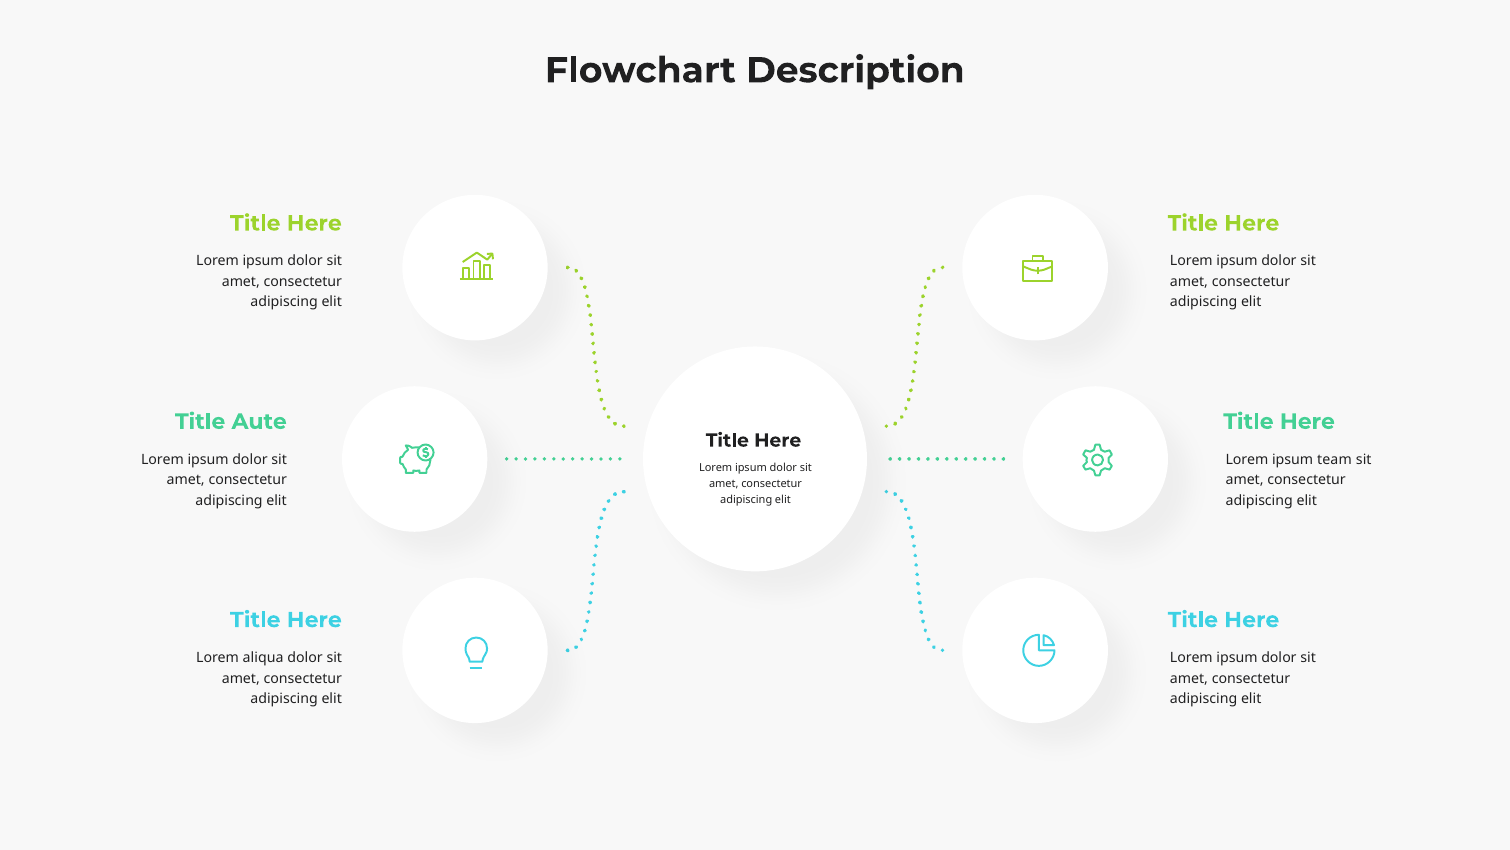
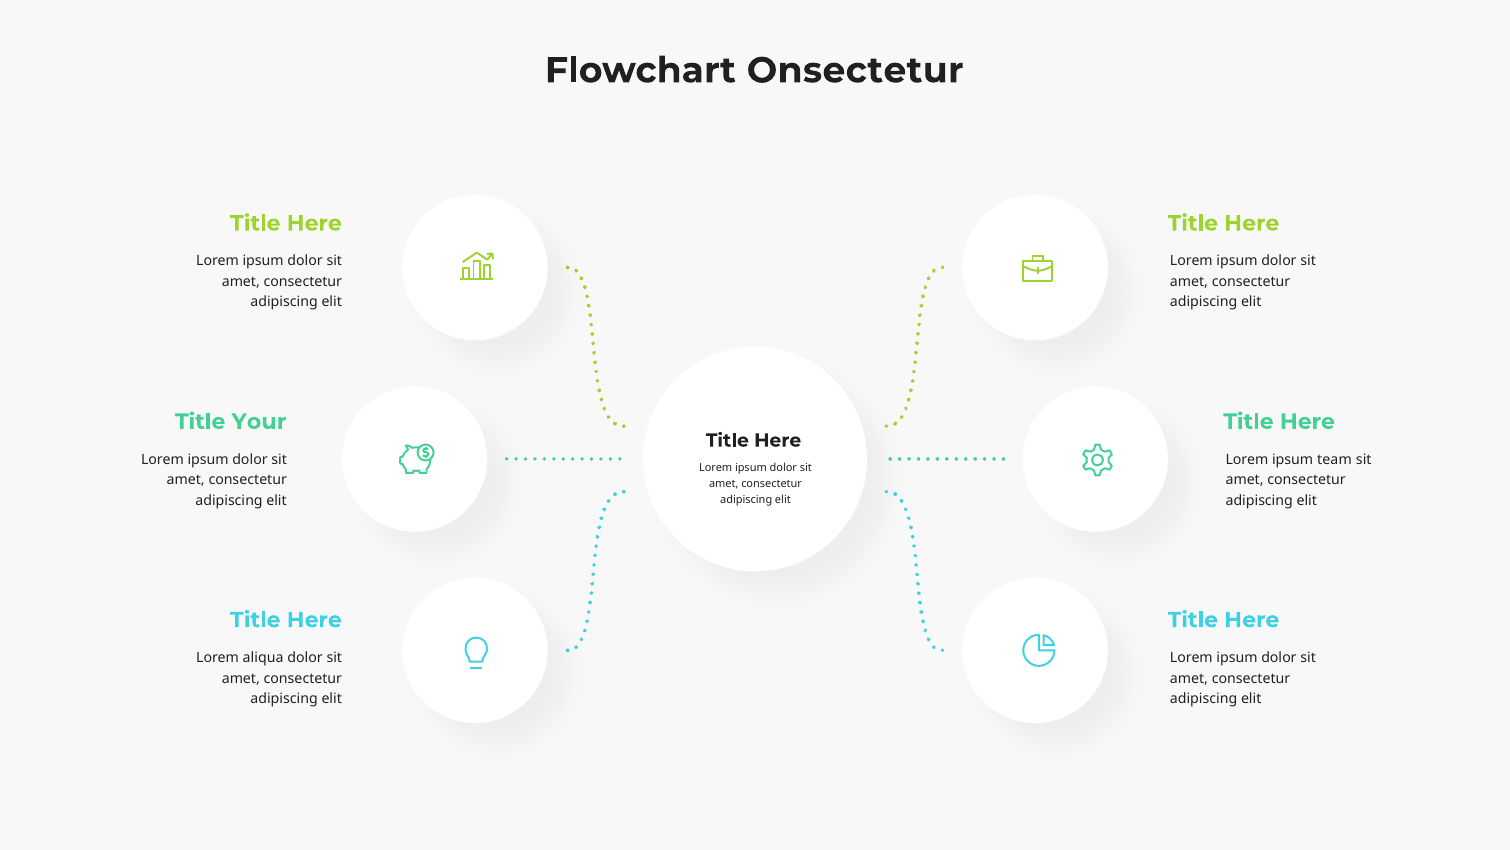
Description: Description -> Onsectetur (855, 70)
Aute: Aute -> Your (259, 421)
